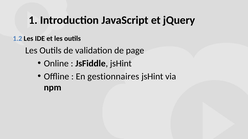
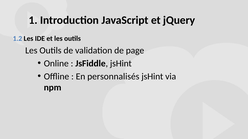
gestionnaires: gestionnaires -> personnalisés (113, 77)
